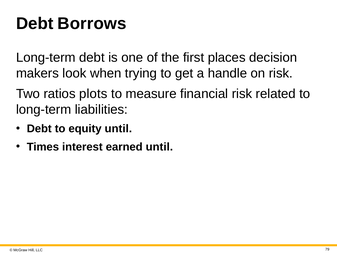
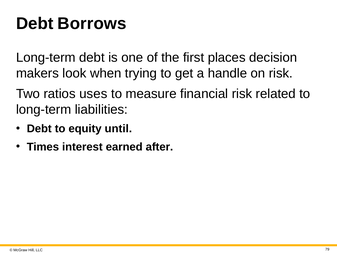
plots: plots -> uses (93, 94)
earned until: until -> after (159, 147)
